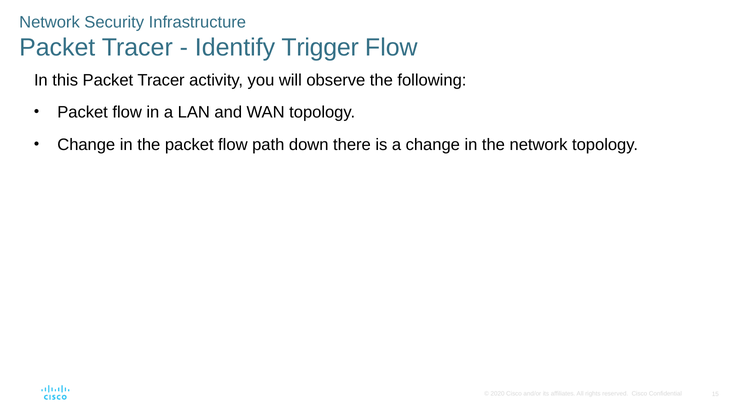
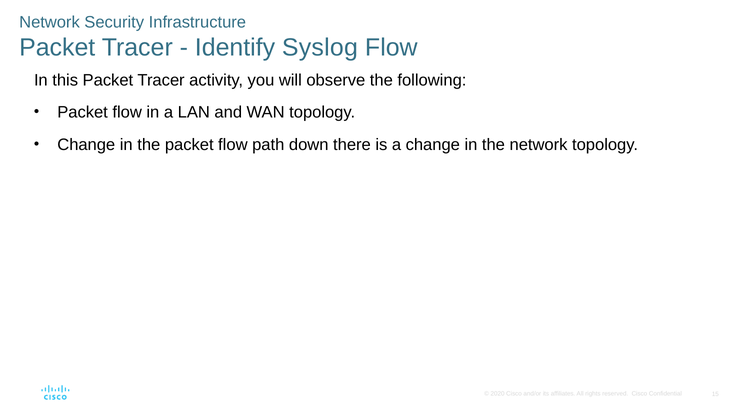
Trigger: Trigger -> Syslog (320, 48)
